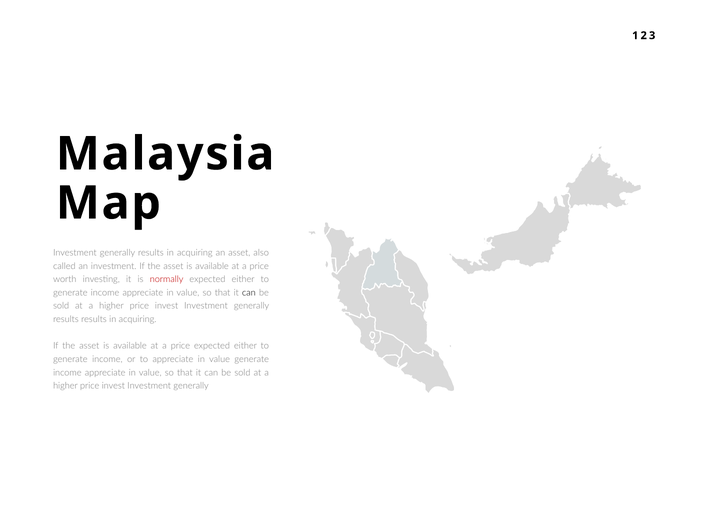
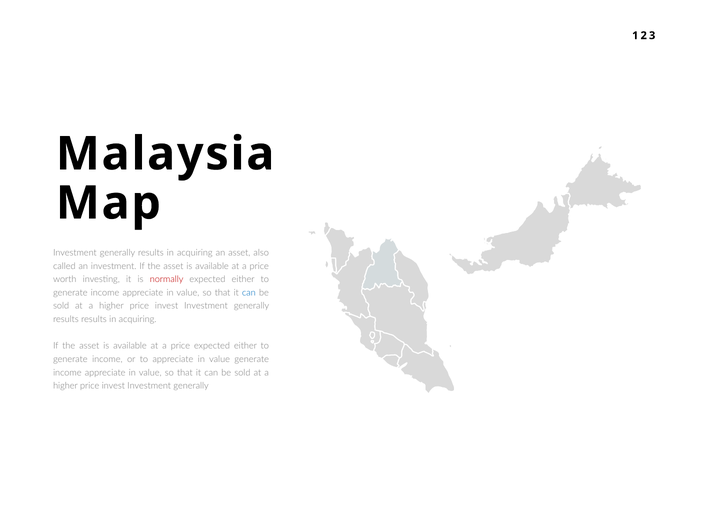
can colour: black -> blue (249, 293)
